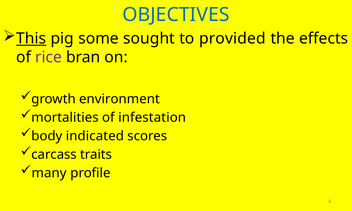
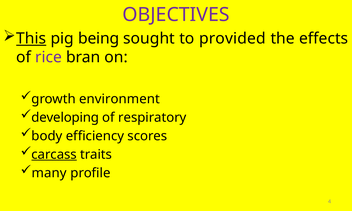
OBJECTIVES colour: blue -> purple (176, 15)
some: some -> being (99, 39)
mortalities: mortalities -> developing (65, 118)
infestation: infestation -> respiratory (152, 118)
indicated: indicated -> efficiency (95, 136)
carcass underline: none -> present (54, 155)
